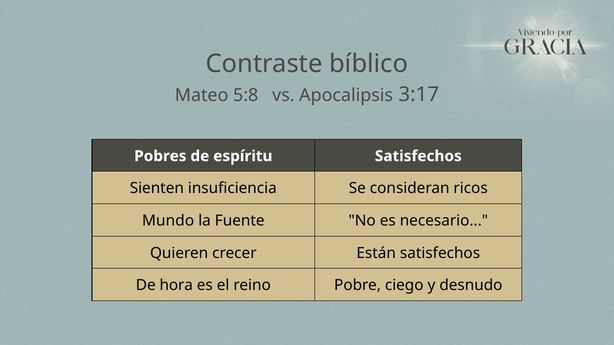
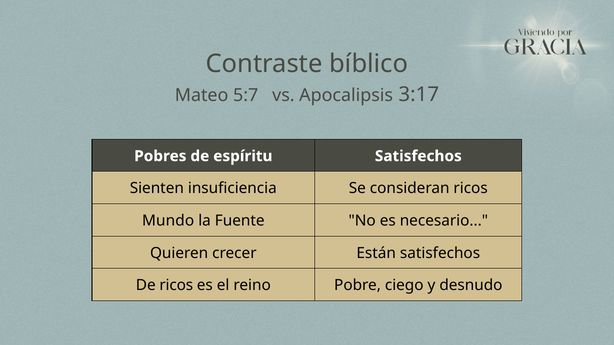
5:8: 5:8 -> 5:7 (246, 96)
De hora: hora -> ricos (176, 286)
